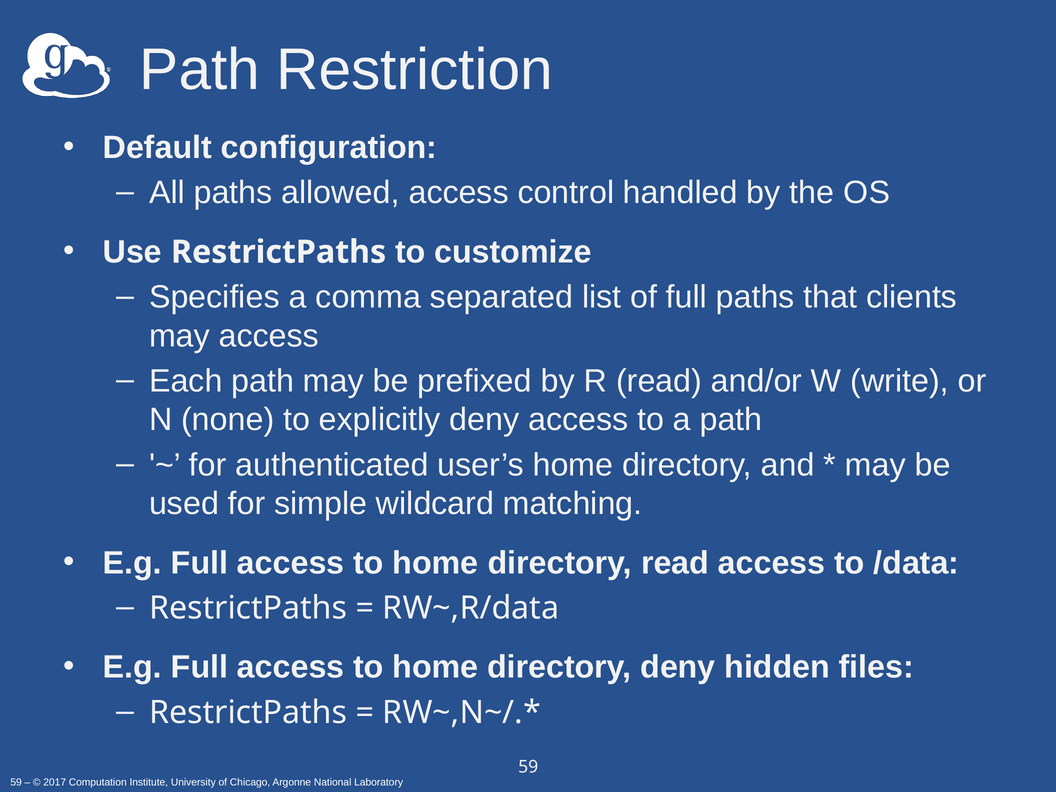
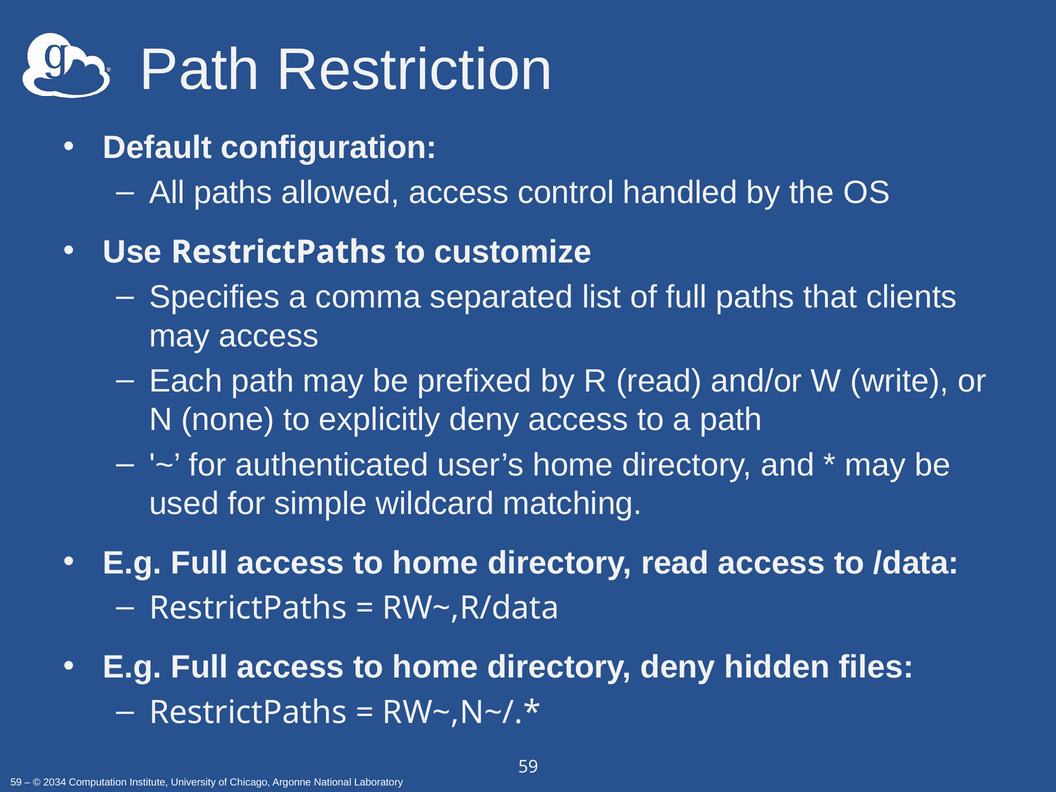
2017: 2017 -> 2034 (55, 782)
